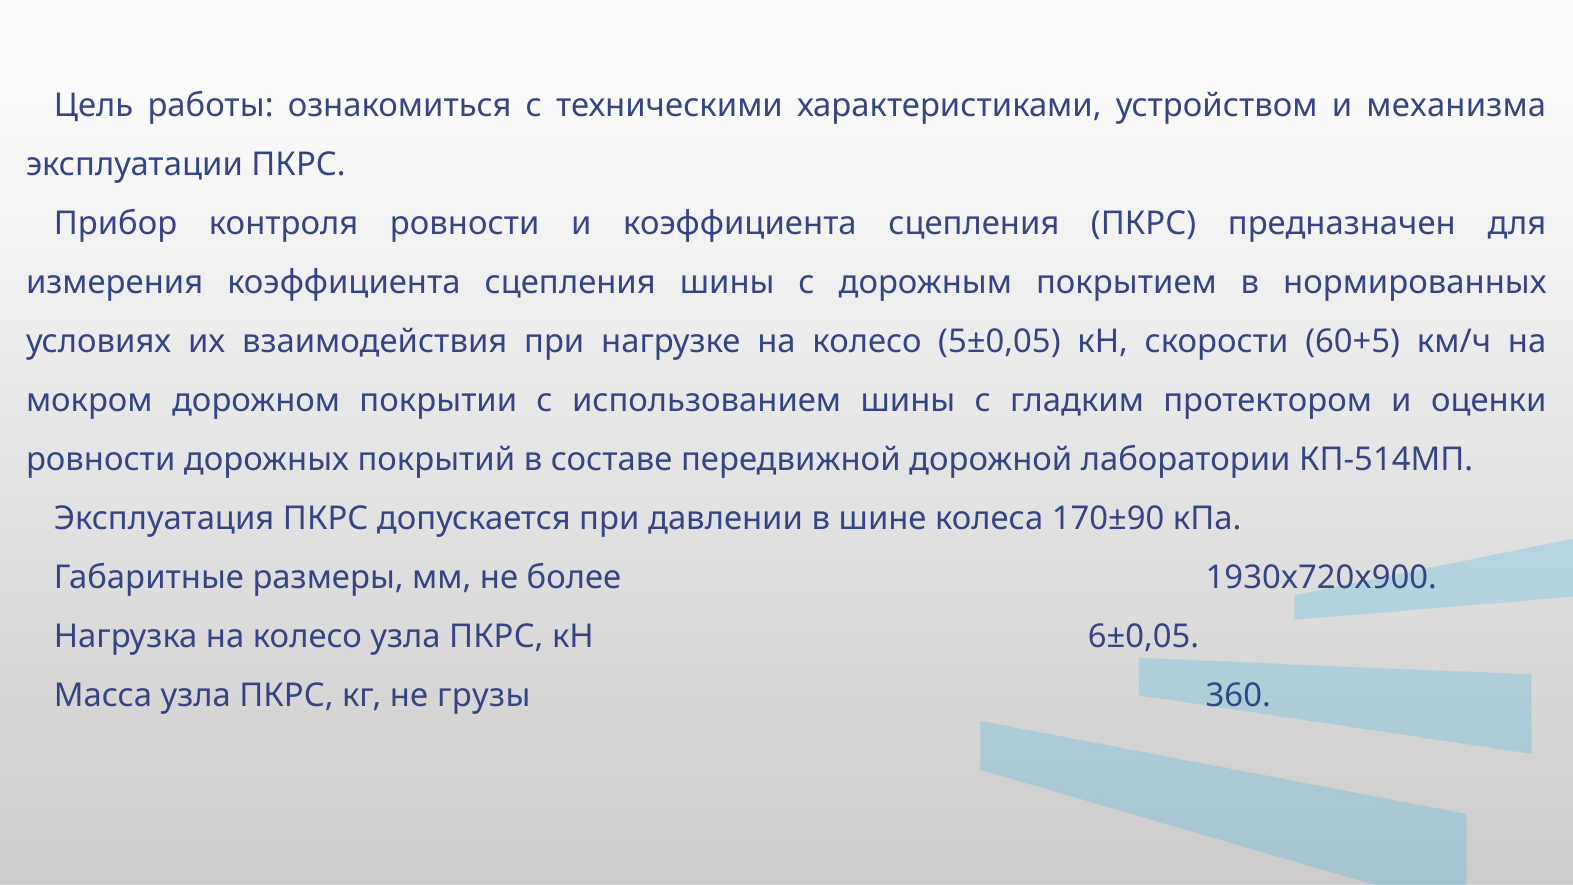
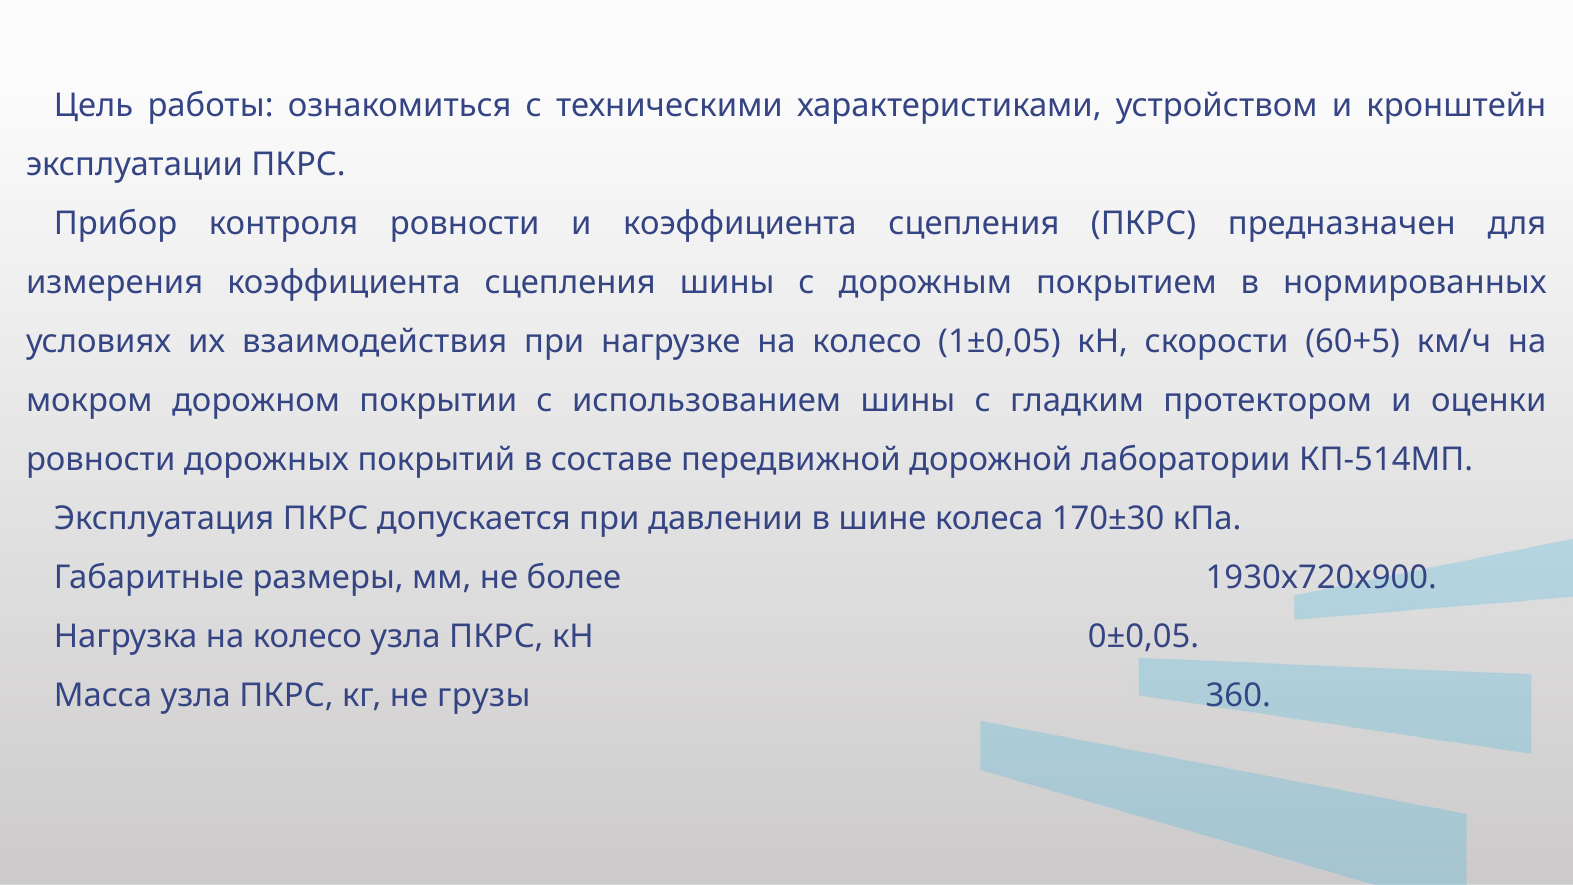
механизма: механизма -> кронштейн (1456, 106)
5±0,05: 5±0,05 -> 1±0,05 (999, 342)
170±90: 170±90 -> 170±30 (1108, 519)
6±0,05: 6±0,05 -> 0±0,05 (1143, 637)
